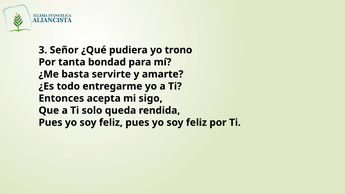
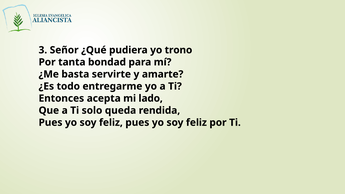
sigo: sigo -> lado (151, 98)
